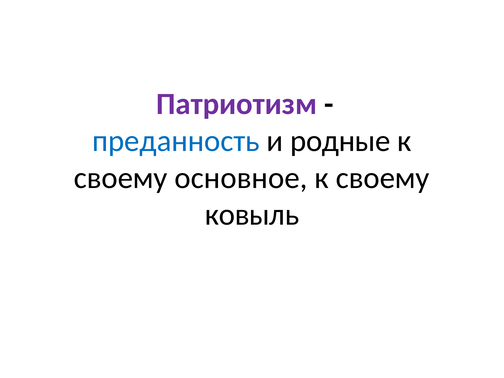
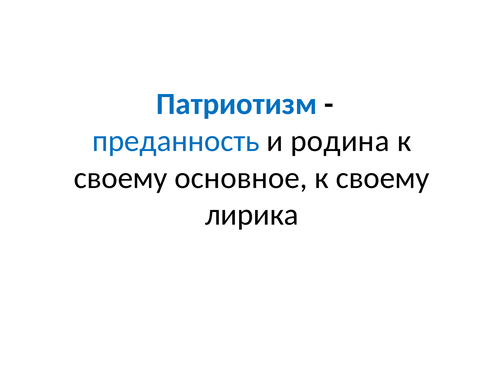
Патриотизм colour: purple -> blue (237, 104)
родные: родные -> родина (340, 141)
ковыль: ковыль -> лирика (252, 215)
